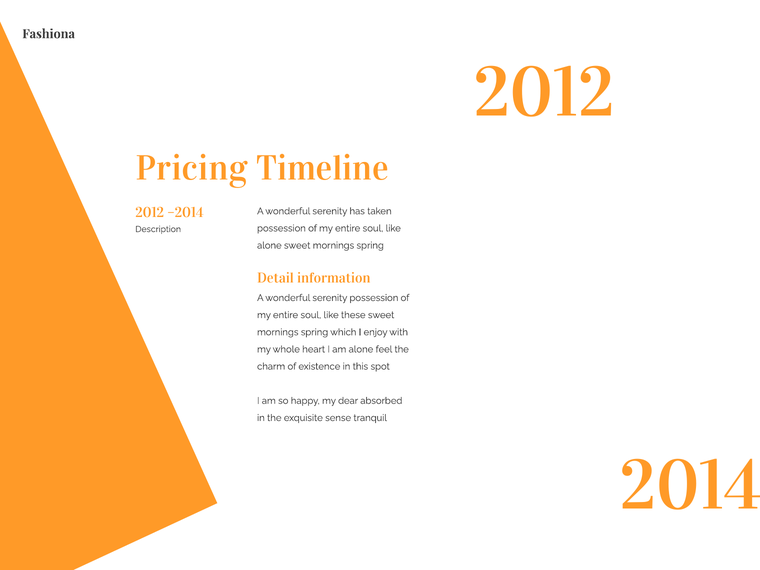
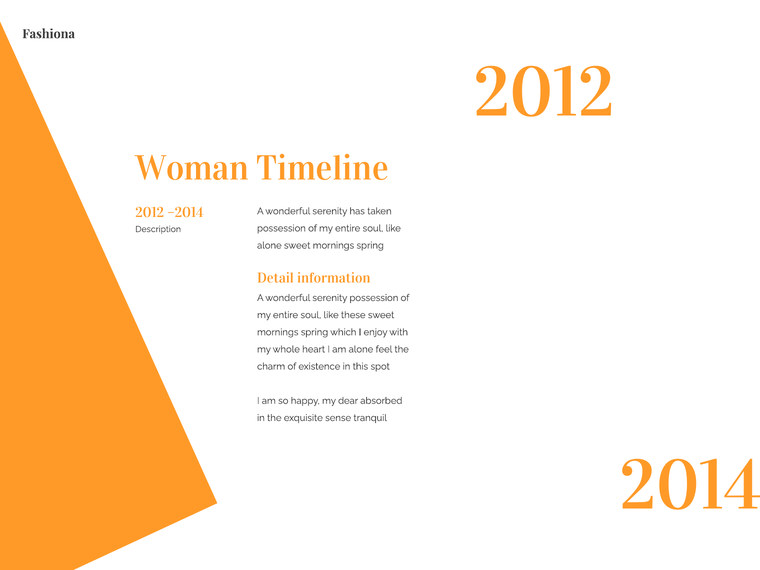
Pricing: Pricing -> Woman (192, 168)
